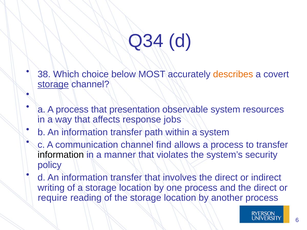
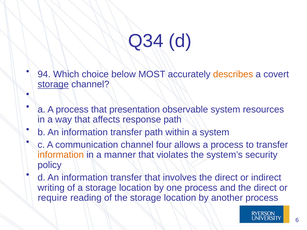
38: 38 -> 94 (44, 74)
response jobs: jobs -> path (173, 120)
find: find -> four (164, 145)
information colour: black -> orange (61, 155)
